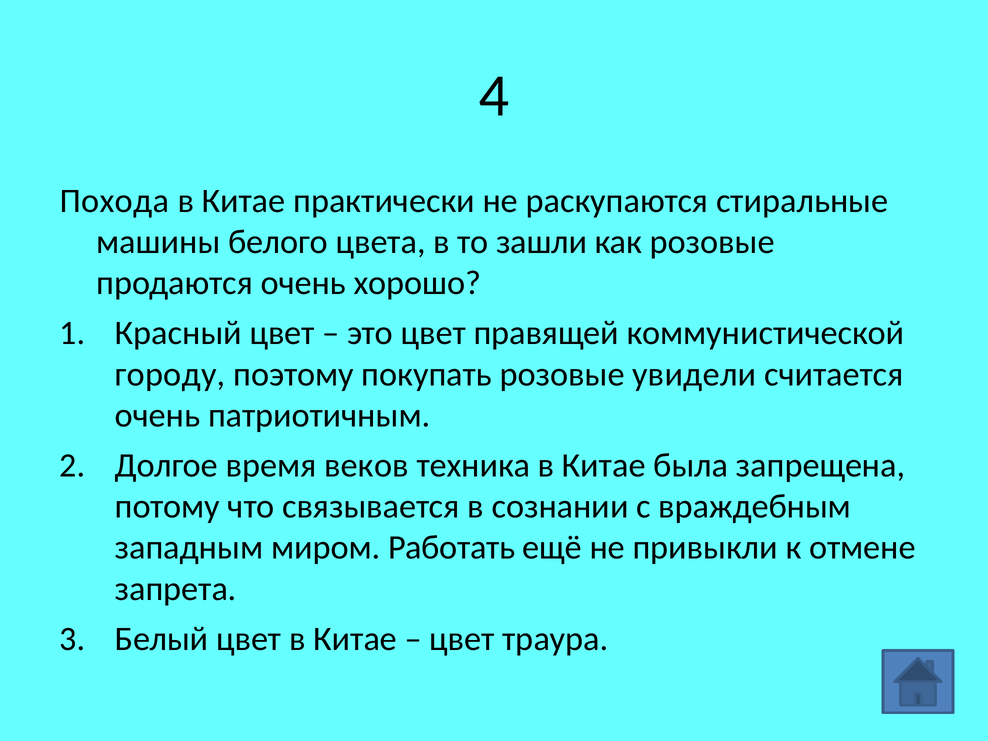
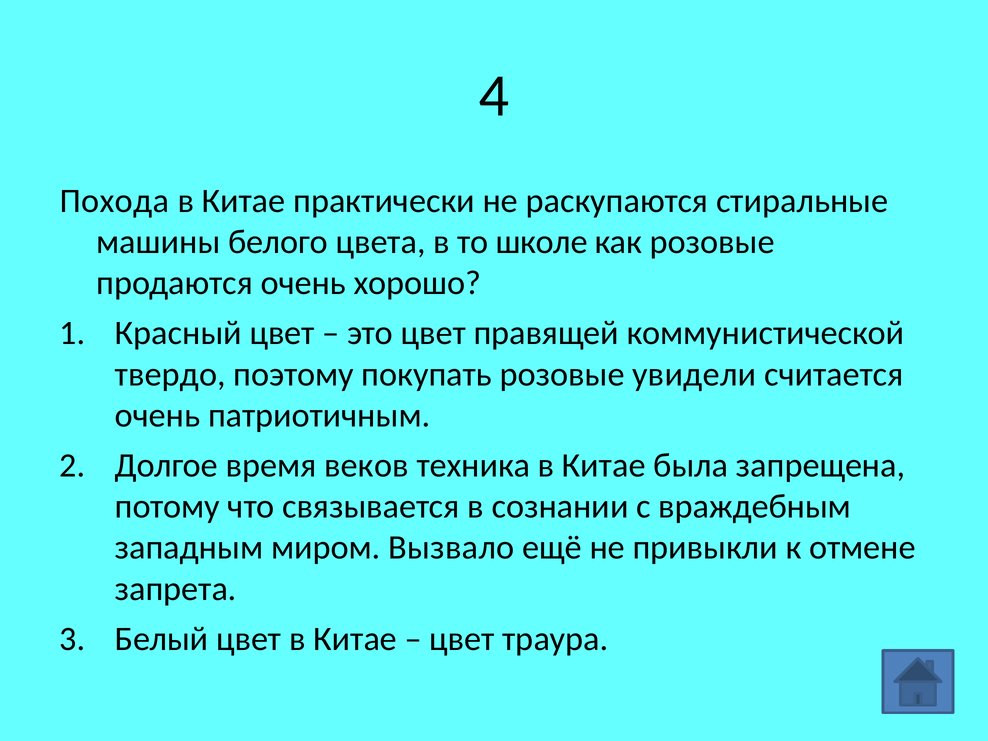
зашли: зашли -> школе (542, 242)
городу: городу -> твердо (170, 374)
Работать: Работать -> Вызвало (451, 548)
